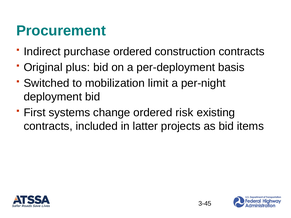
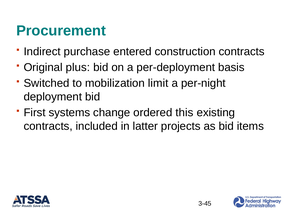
purchase ordered: ordered -> entered (132, 52)
risk: risk -> this (184, 113)
